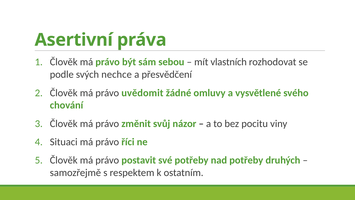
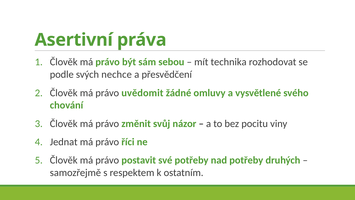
vlastních: vlastních -> technika (229, 62)
Situaci: Situaci -> Jednat (64, 142)
